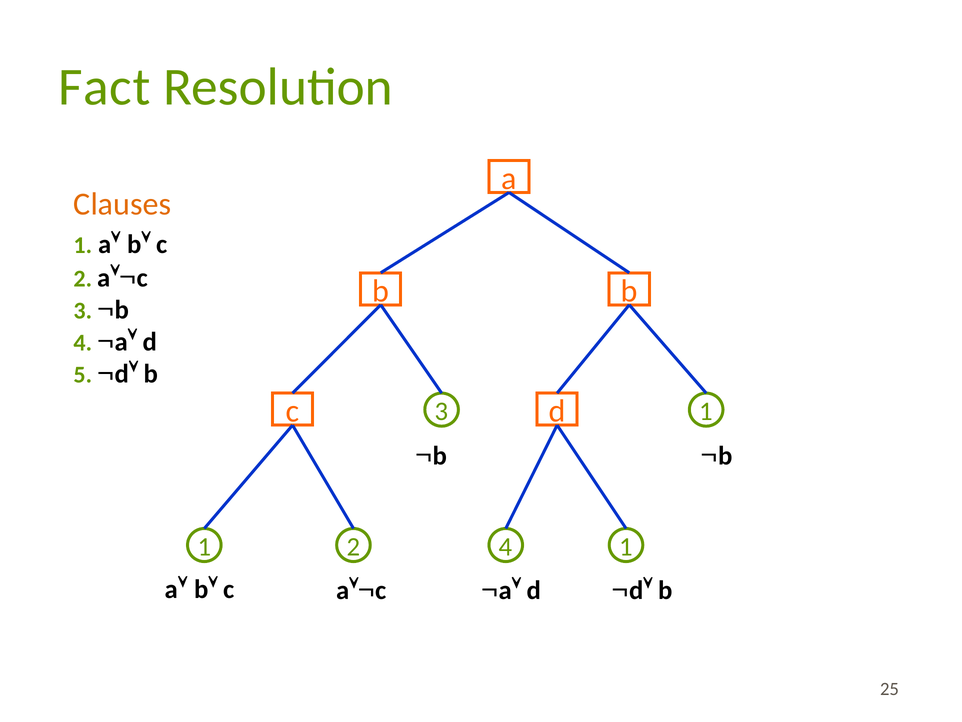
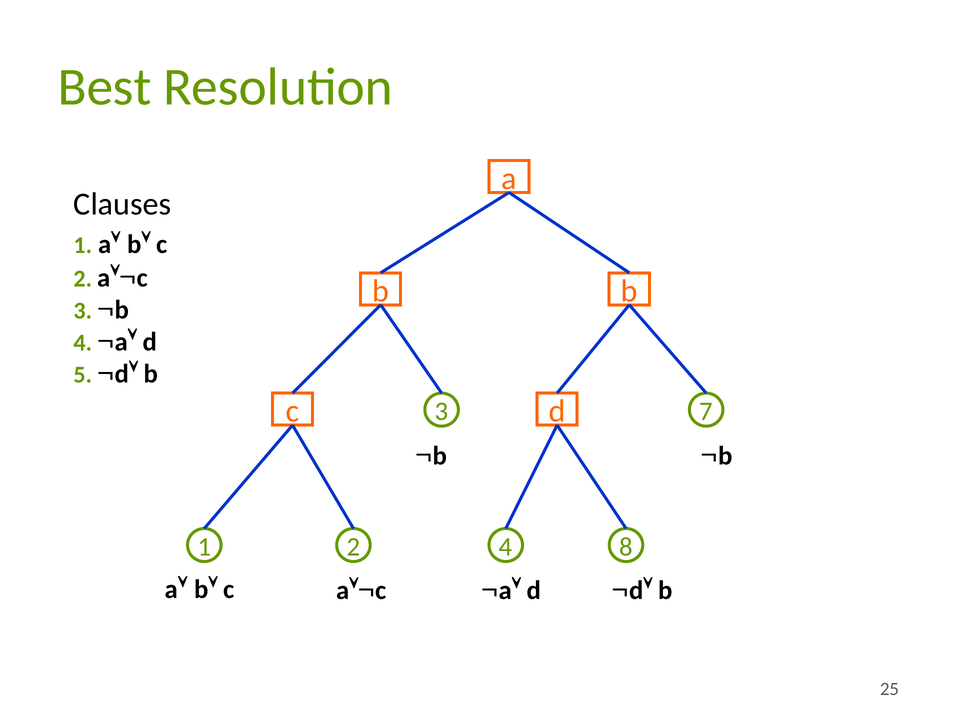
Fact: Fact -> Best (105, 87)
Clauses colour: orange -> black (122, 204)
3 1: 1 -> 7 (706, 411)
4 1: 1 -> 8 (626, 546)
